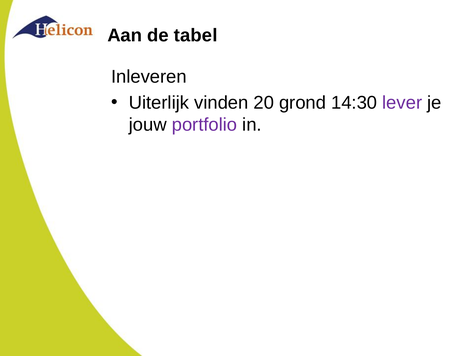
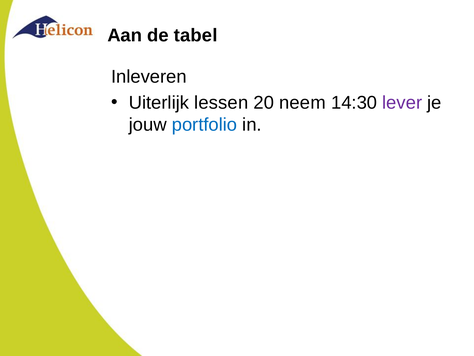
vinden: vinden -> lessen (221, 103)
grond: grond -> neem (302, 103)
portfolio colour: purple -> blue (204, 125)
